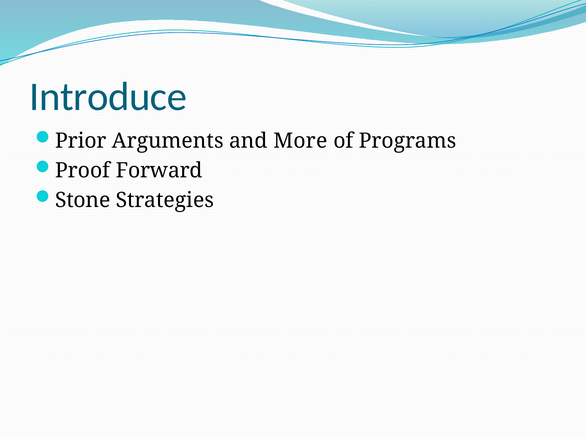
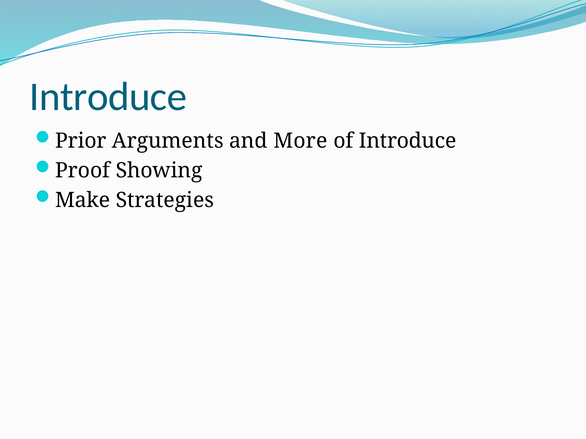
of Programs: Programs -> Introduce (408, 141)
Forward: Forward -> Showing (159, 171)
Stone: Stone -> Make (83, 200)
